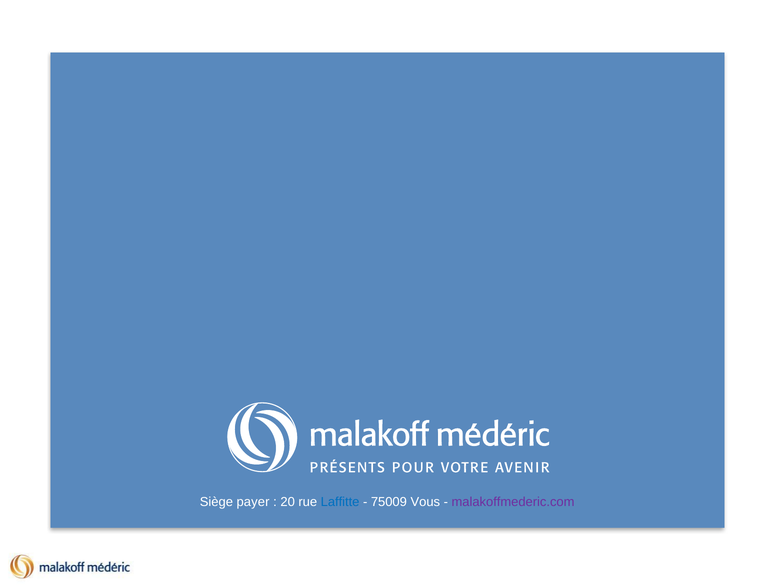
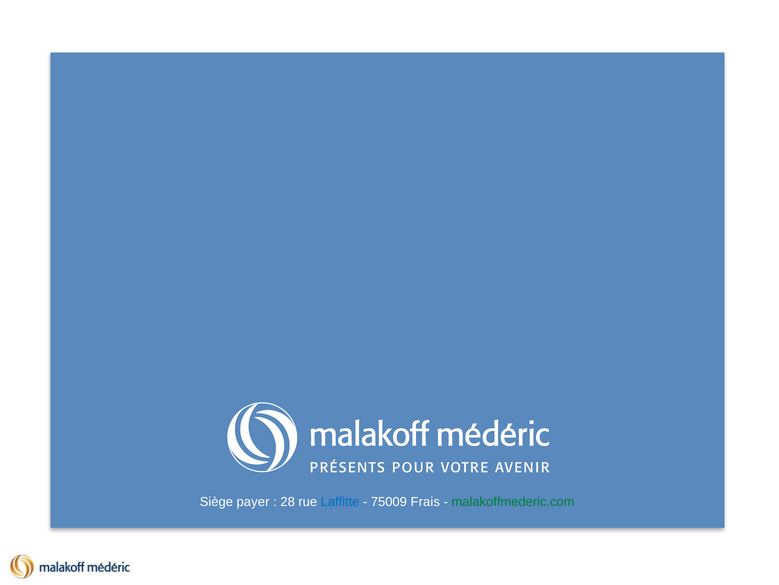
20: 20 -> 28 (288, 501)
Vous: Vous -> Frais (425, 501)
malakoffmederic.com colour: purple -> green (513, 501)
